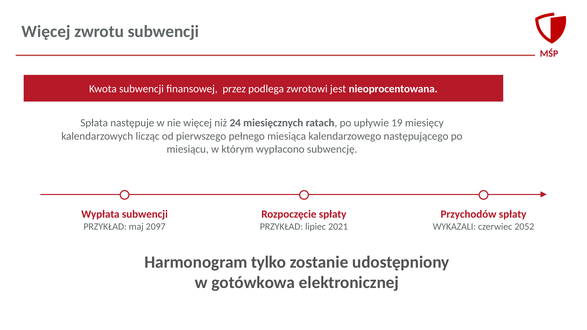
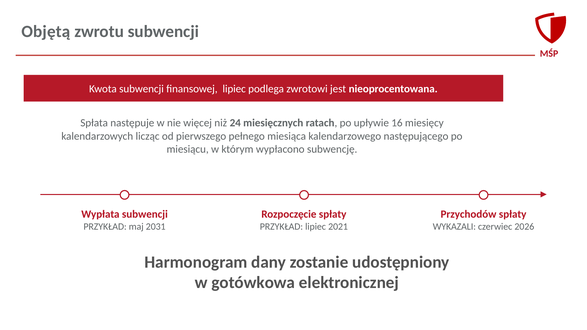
Więcej: Więcej -> Objętą (46, 32)
finansowej przez: przez -> lipiec (234, 89)
19: 19 -> 16 (397, 123)
2097: 2097 -> 2031 (156, 227)
2052: 2052 -> 2026 (524, 227)
tylko: tylko -> dany (269, 262)
